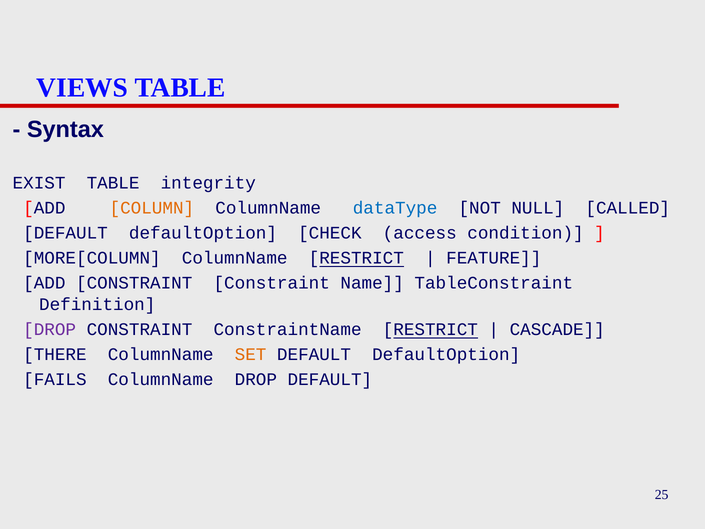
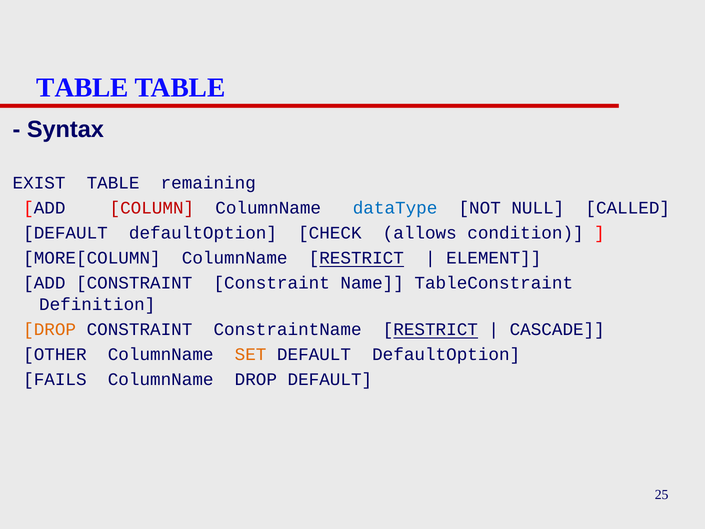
VIEWS: VIEWS -> TABLE (82, 88)
integrity: integrity -> remaining (208, 183)
COLUMN colour: orange -> red (152, 208)
access: access -> allows (420, 233)
FEATURE: FEATURE -> ELEMENT (494, 258)
DROP colour: purple -> orange (50, 329)
THERE: THERE -> OTHER (55, 354)
